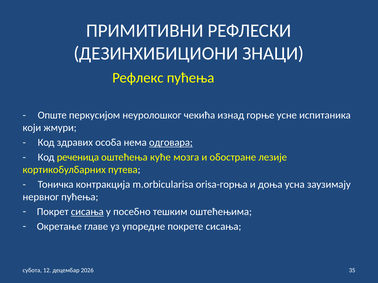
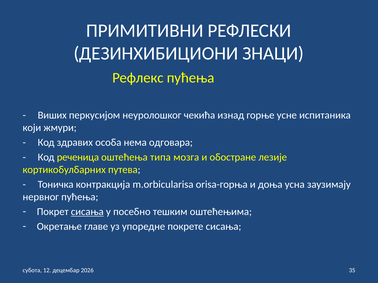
Опште: Опште -> Виших (52, 115)
одговара underline: present -> none (171, 143)
куће: куће -> типа (160, 157)
